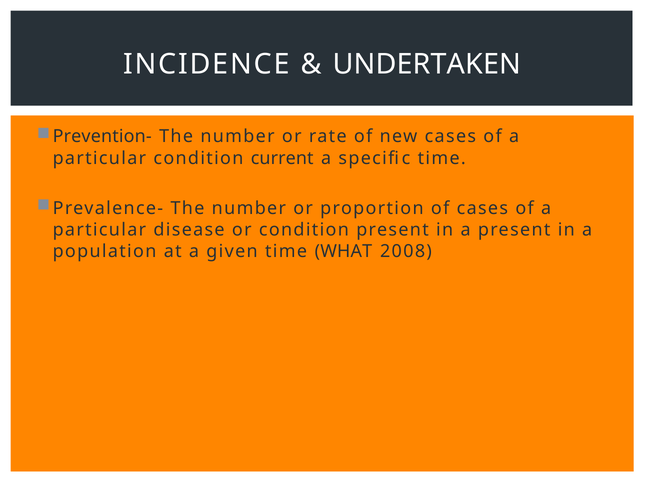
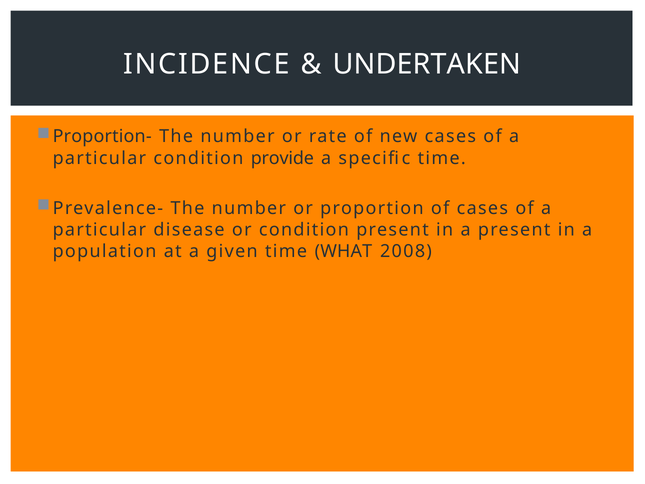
Prevention-: Prevention- -> Proportion- (102, 136)
current: current -> provide (282, 158)
